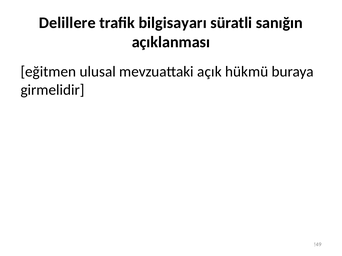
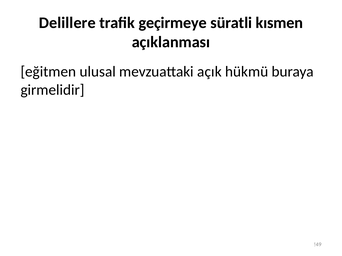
bilgisayarı: bilgisayarı -> geçirmeye (173, 23)
sanığın: sanığın -> kısmen (279, 23)
